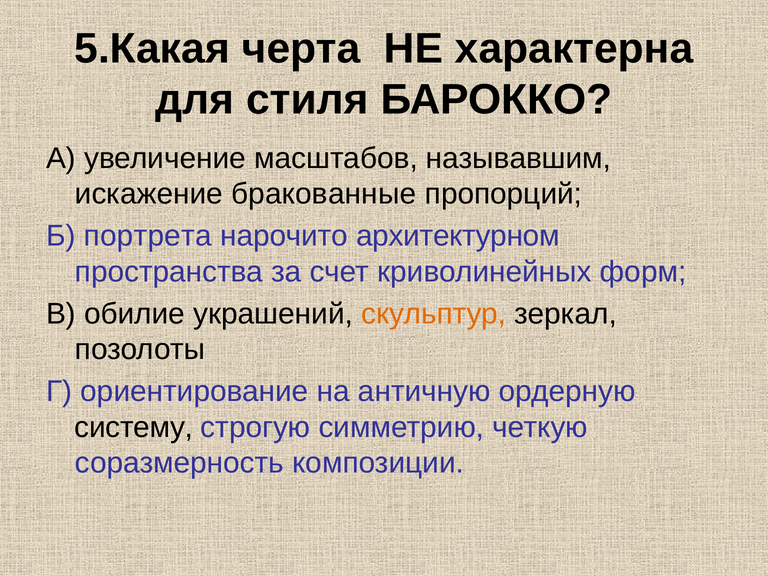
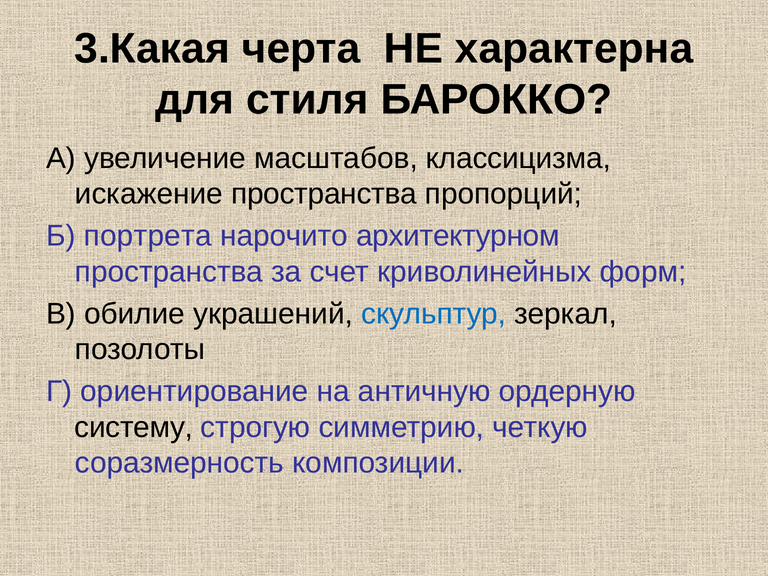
5.Какая: 5.Какая -> 3.Какая (152, 48)
называвшим: называвшим -> классицизма (518, 158)
искажение бракованные: бракованные -> пространства (324, 194)
скульптур colour: orange -> blue (434, 314)
